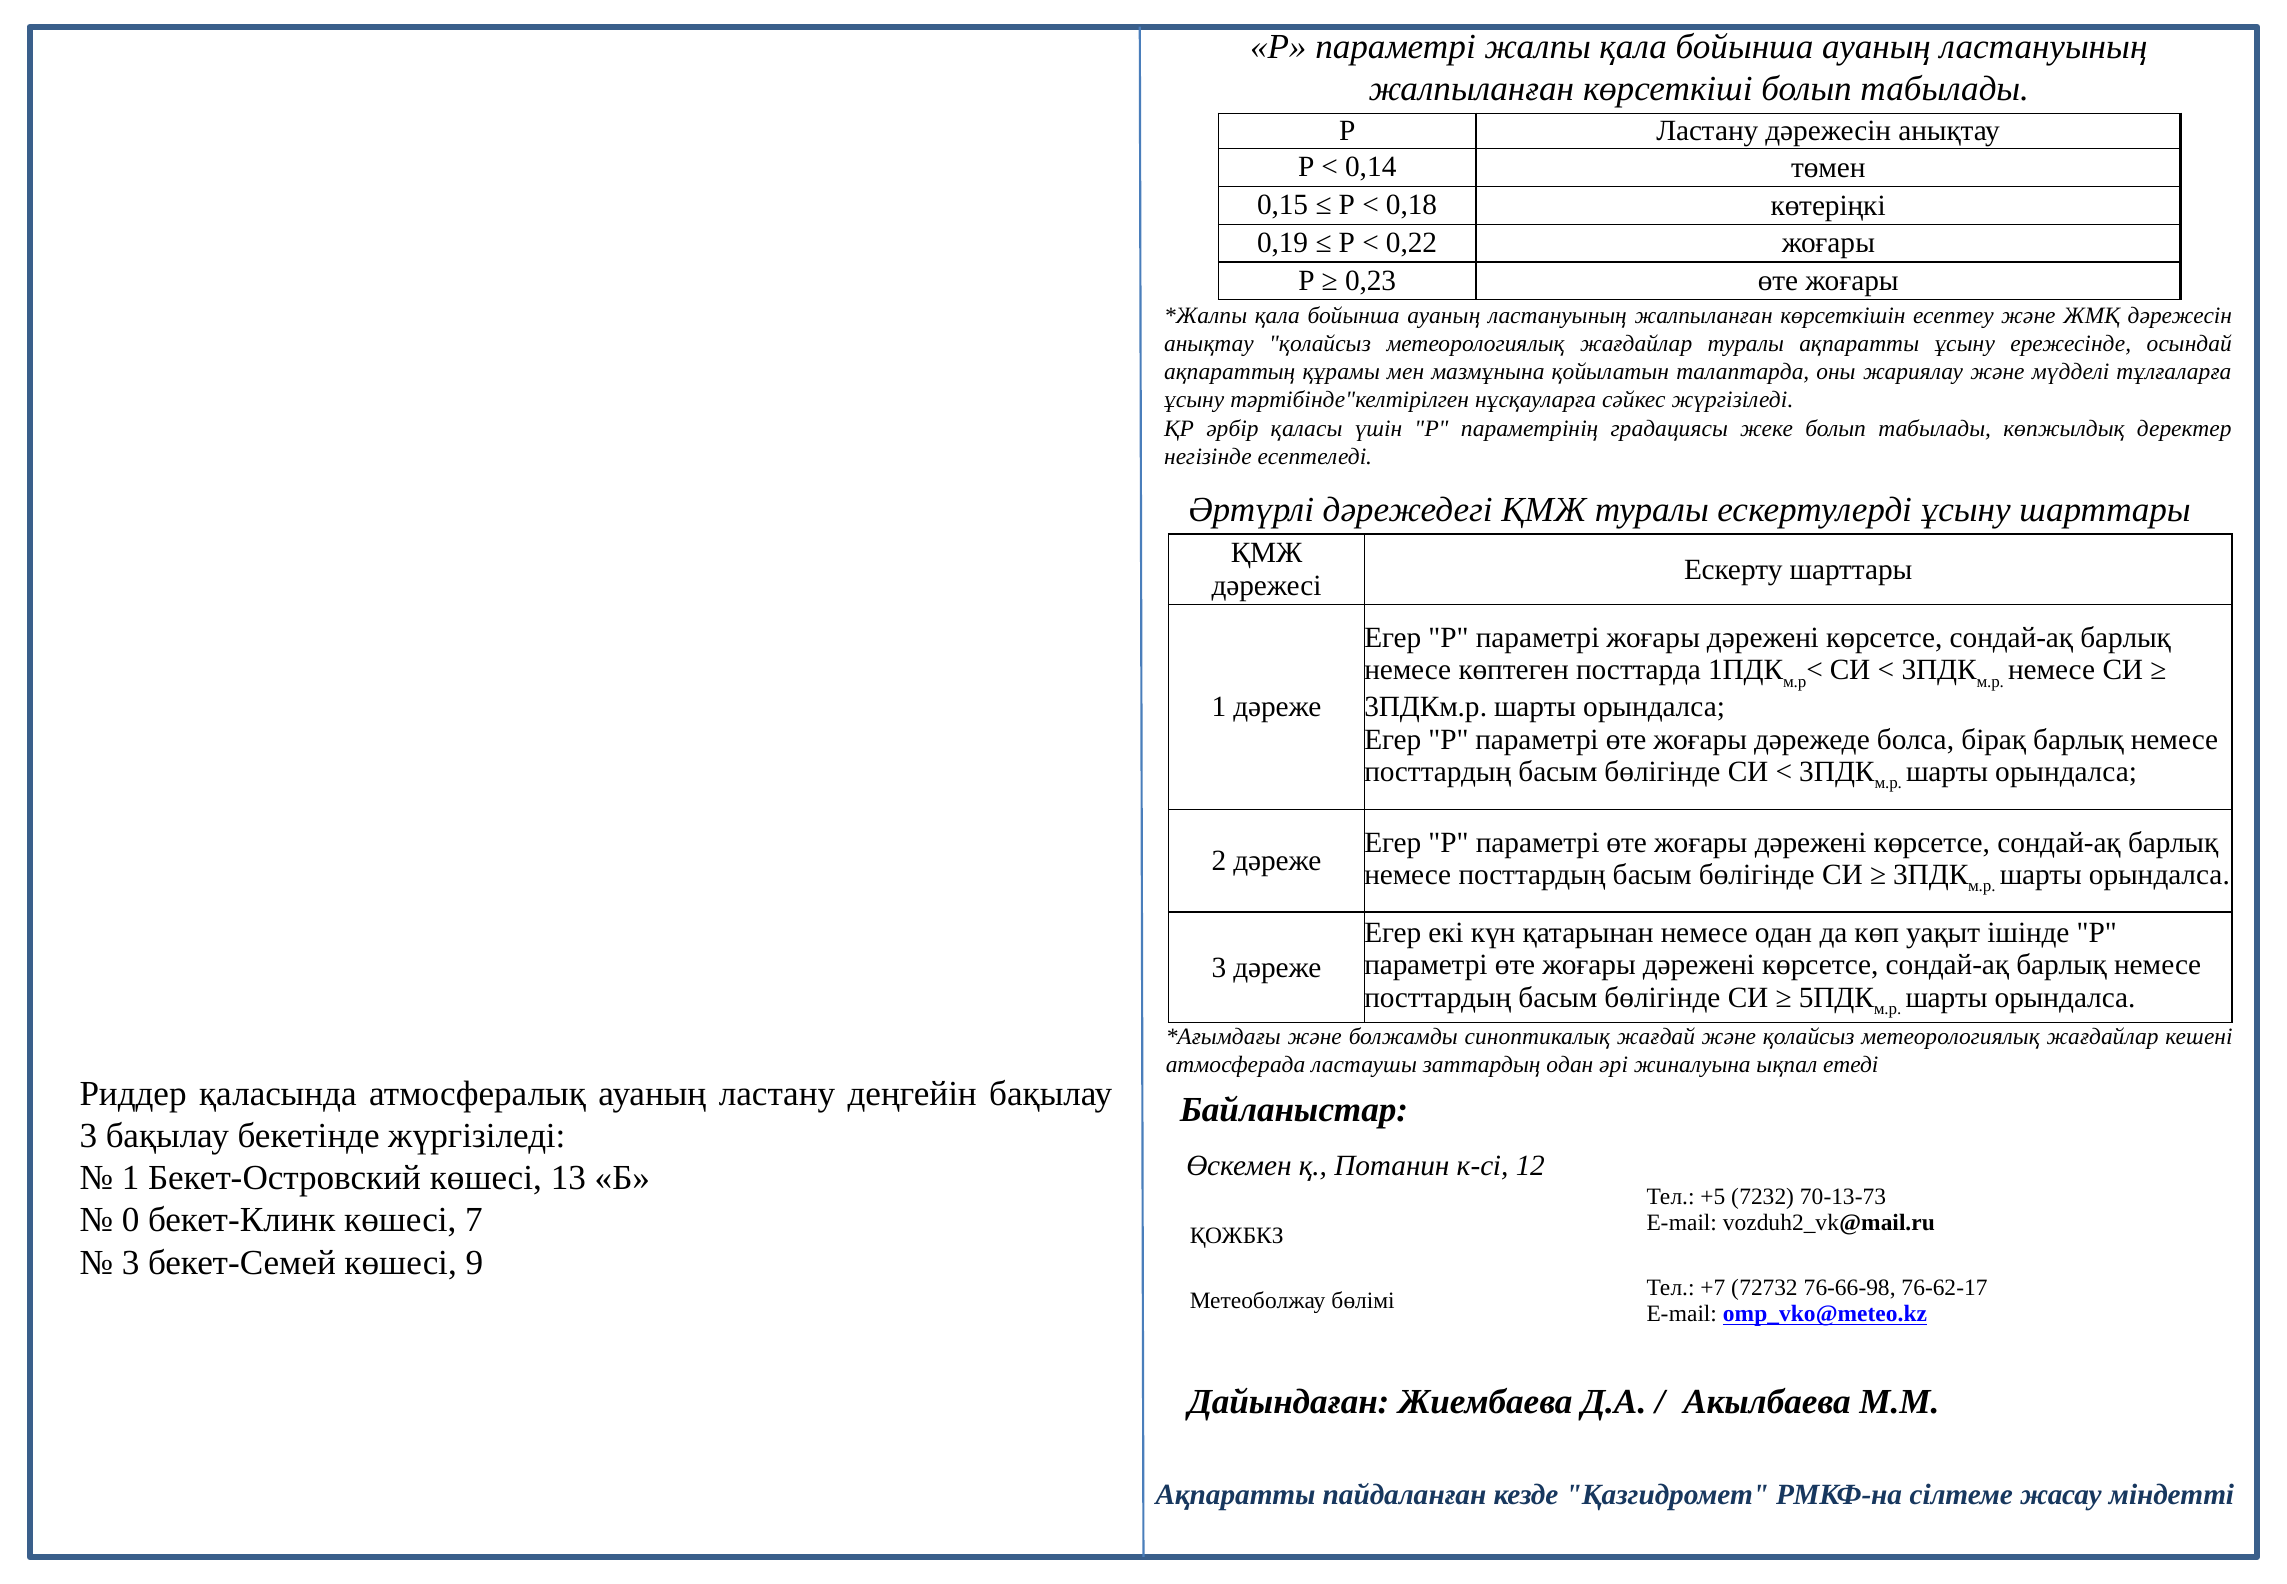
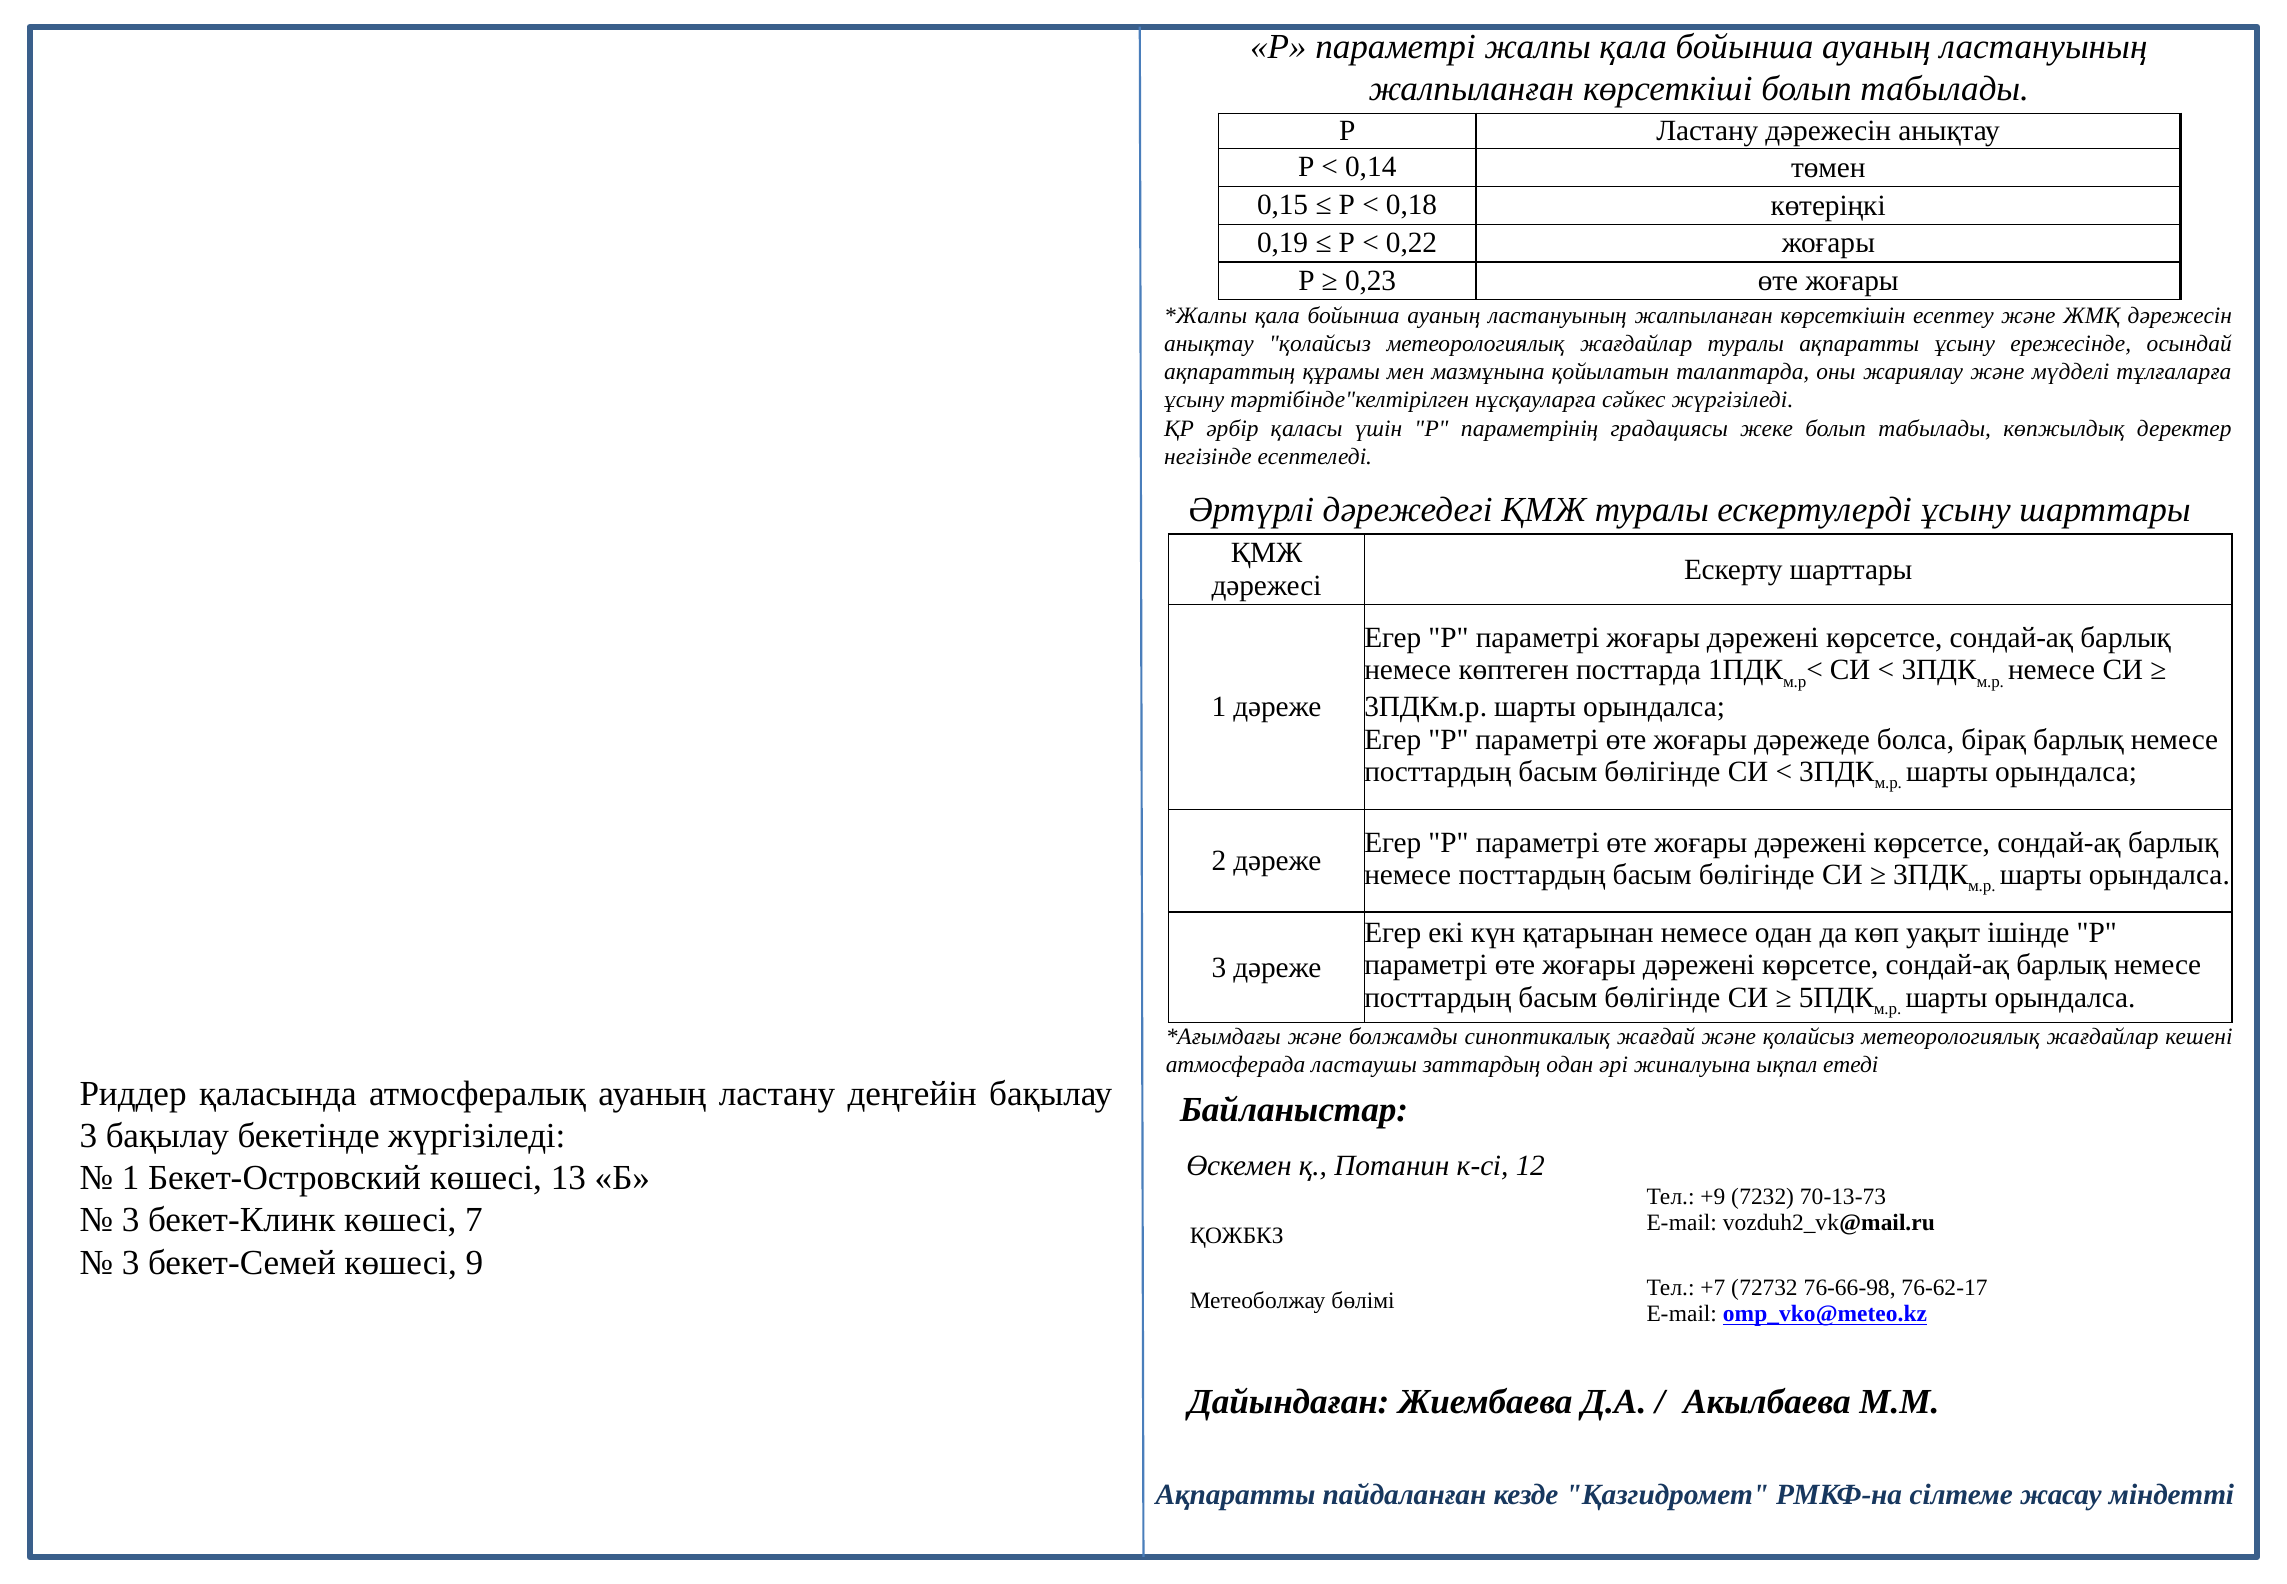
+5: +5 -> +9 (1713, 1196)
0: 0 -> 3 (131, 1220)
